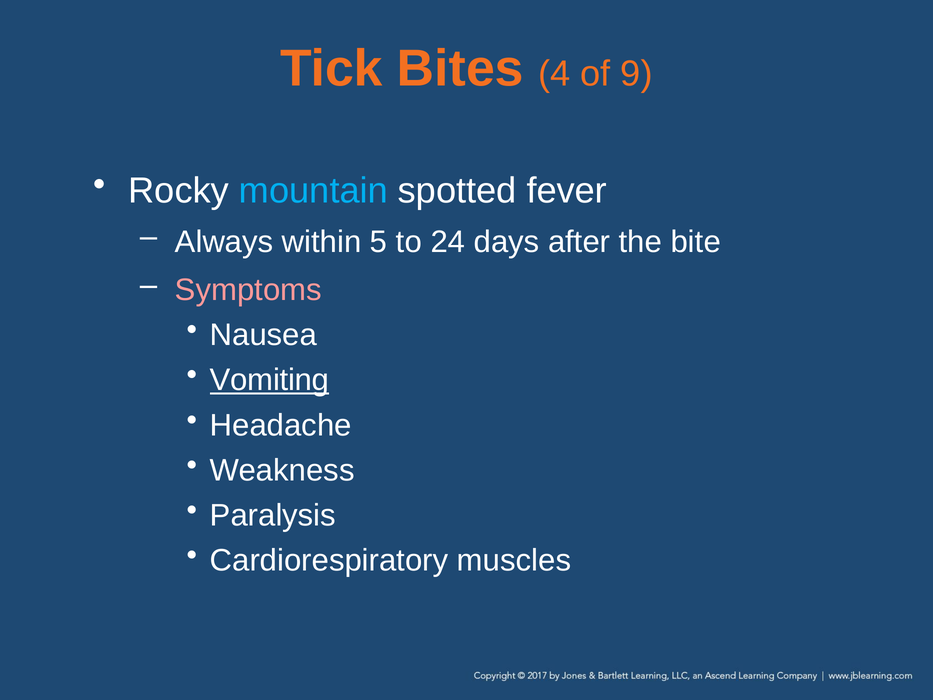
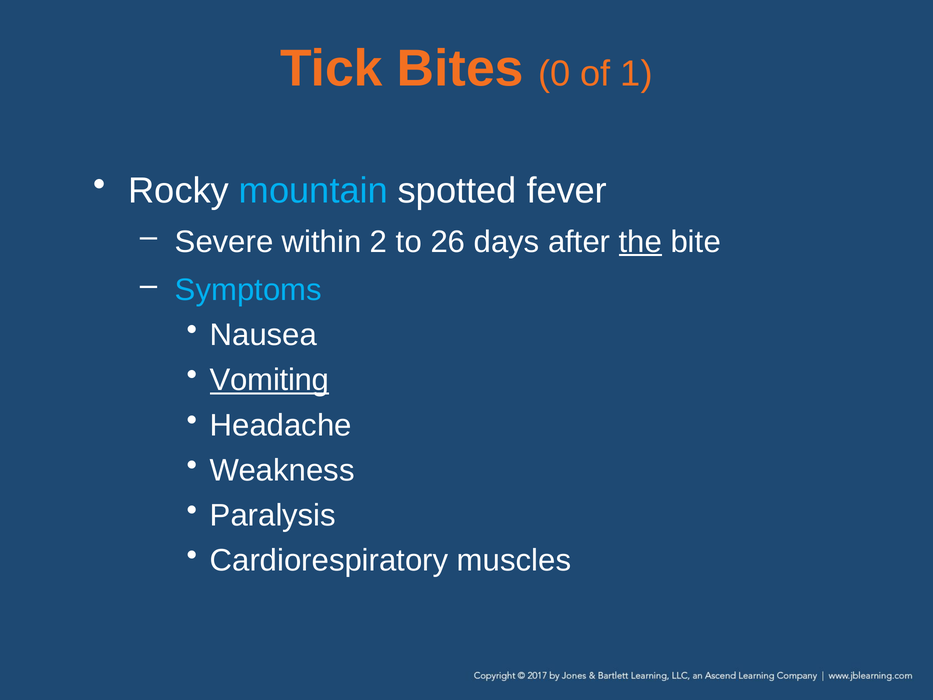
4: 4 -> 0 (554, 74)
9: 9 -> 1 (637, 74)
Always: Always -> Severe (224, 242)
5: 5 -> 2 (379, 242)
24: 24 -> 26 (448, 242)
the underline: none -> present (640, 242)
Symptoms colour: pink -> light blue (248, 290)
